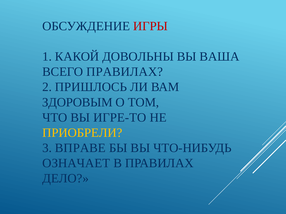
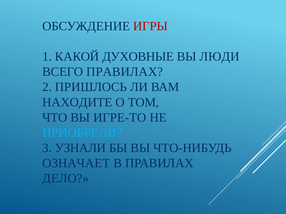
ДОВОЛЬНЫ: ДОВОЛЬНЫ -> ДУХОВНЫЕ (138, 57)
ВАША: ВАША -> ЛЮДИ (219, 57)
ЗДОРОВЫМ: ЗДОРОВЫМ -> НАХОДИТЕ (77, 102)
ПРИОБРЕЛИ colour: yellow -> light blue (82, 133)
ВПРАВЕ: ВПРАВЕ -> УЗНАЛИ (80, 148)
